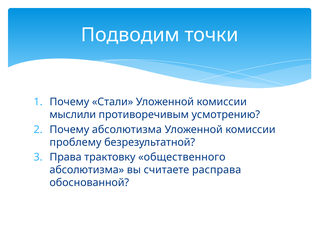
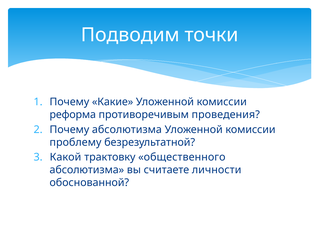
Стали: Стали -> Какие (113, 102)
мыслили: мыслили -> реформа (73, 115)
усмотрению: усмотрению -> проведения (226, 115)
Права: Права -> Какой (65, 157)
расправа: расправа -> личности (217, 170)
